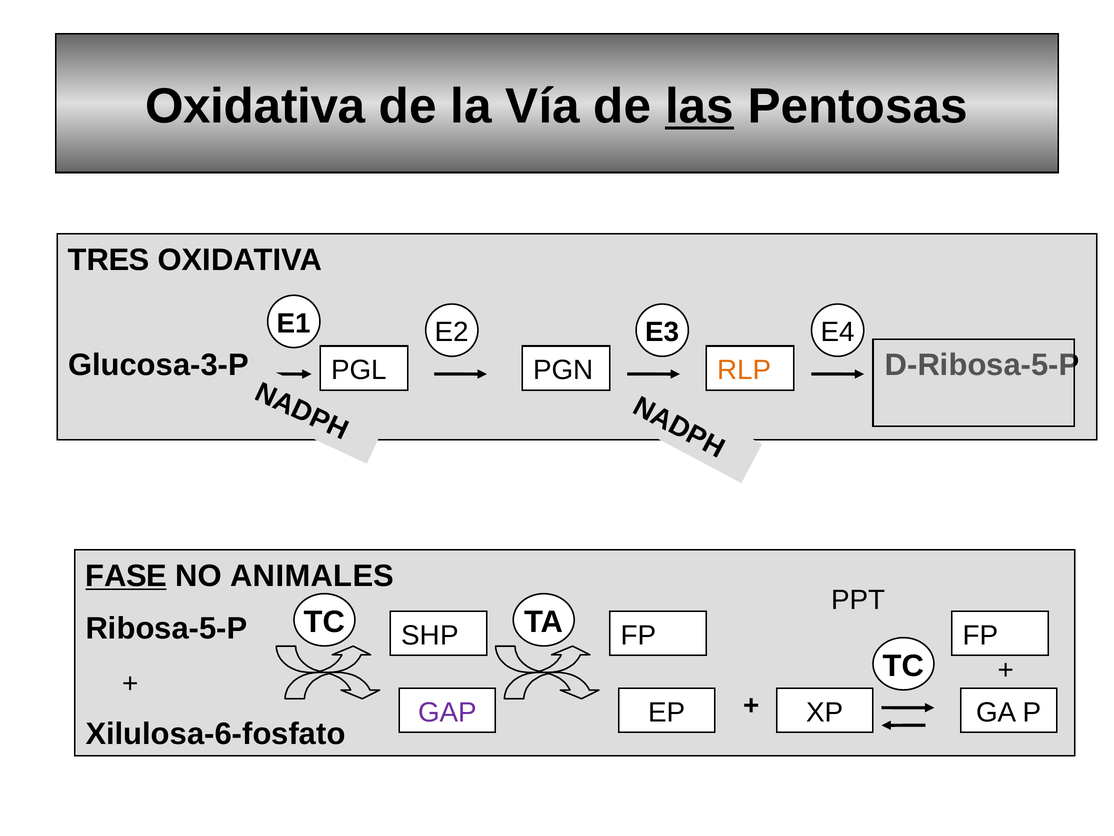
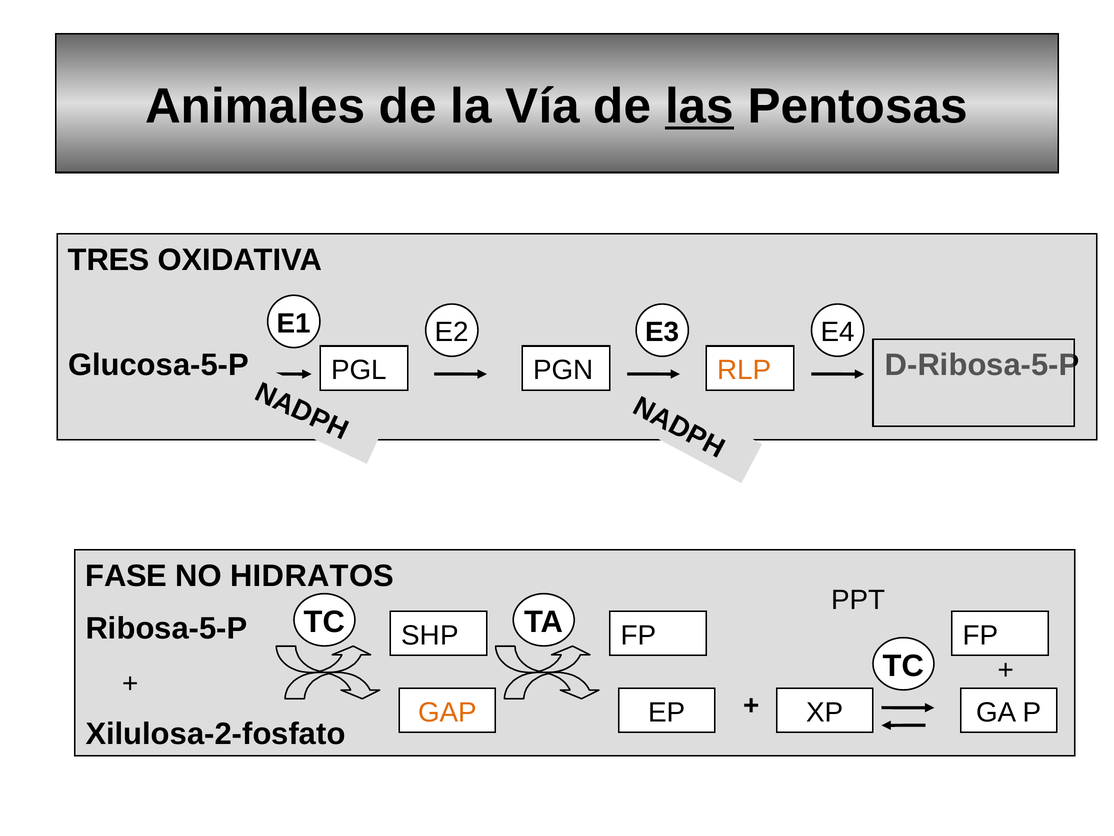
Oxidativa: Oxidativa -> Animales (255, 106)
Glucosa-3-P: Glucosa-3-P -> Glucosa-5-P (159, 365)
FASE underline: present -> none (126, 576)
ANIMALES: ANIMALES -> HIDRATOS (312, 576)
GAP colour: purple -> orange (447, 712)
Xilulosa-6-fosfato: Xilulosa-6-fosfato -> Xilulosa-2-fosfato (216, 733)
